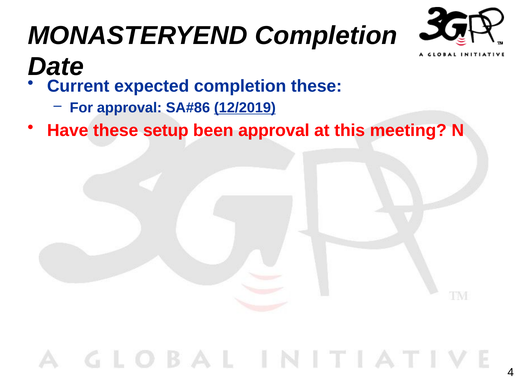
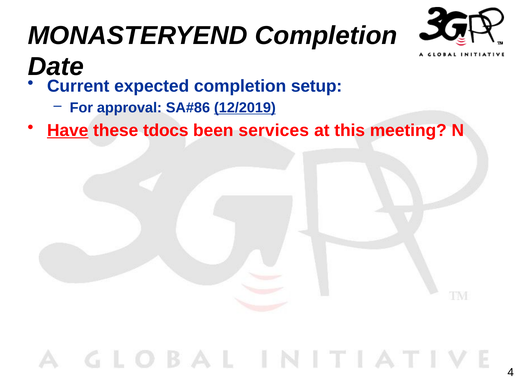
completion these: these -> setup (317, 86)
Have underline: none -> present (68, 130)
setup: setup -> tdocs (166, 130)
been approval: approval -> services (274, 130)
